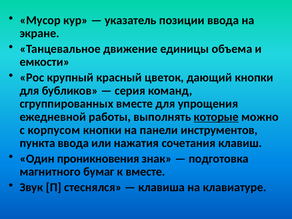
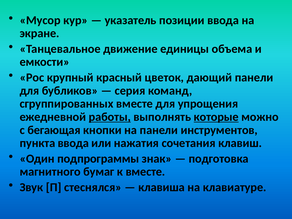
дающий кнопки: кнопки -> панели (254, 77)
работы underline: none -> present (110, 117)
корпусом: корпусом -> бегающая (54, 130)
проникновения: проникновения -> подпрограммы (98, 159)
